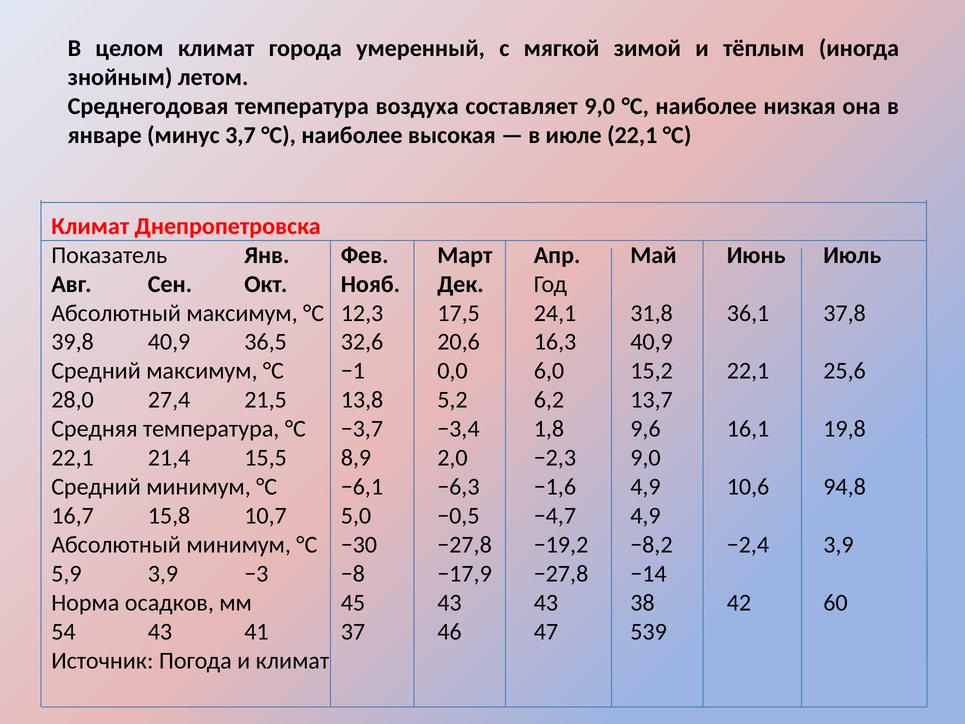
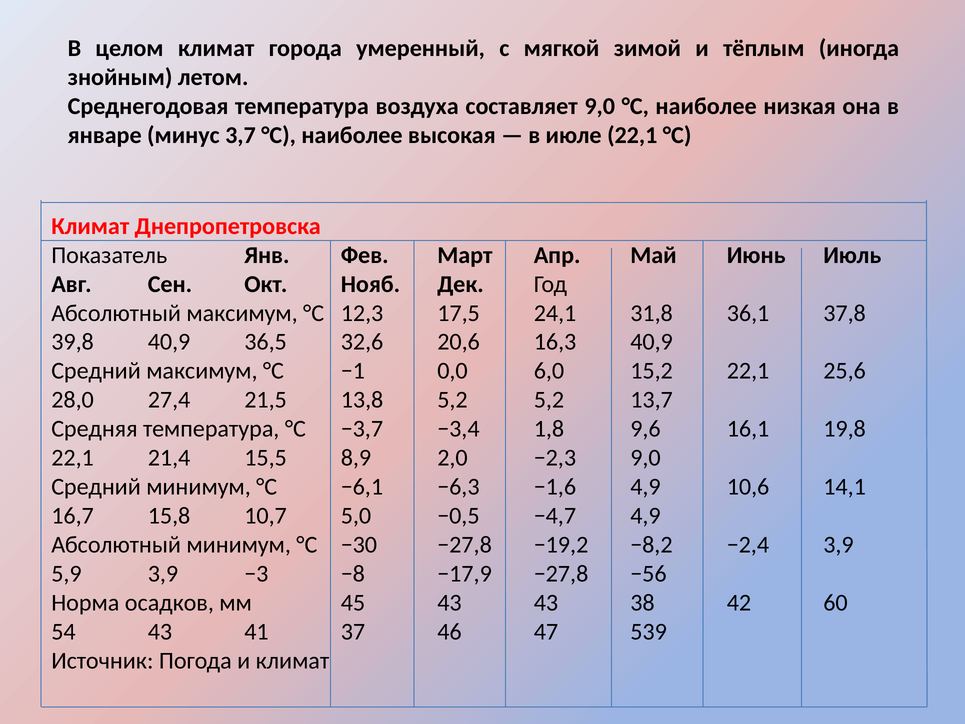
5,2 6,2: 6,2 -> 5,2 (549, 400)
94,8: 94,8 -> 14,1 (845, 487)
−14: −14 -> −56 (648, 574)
